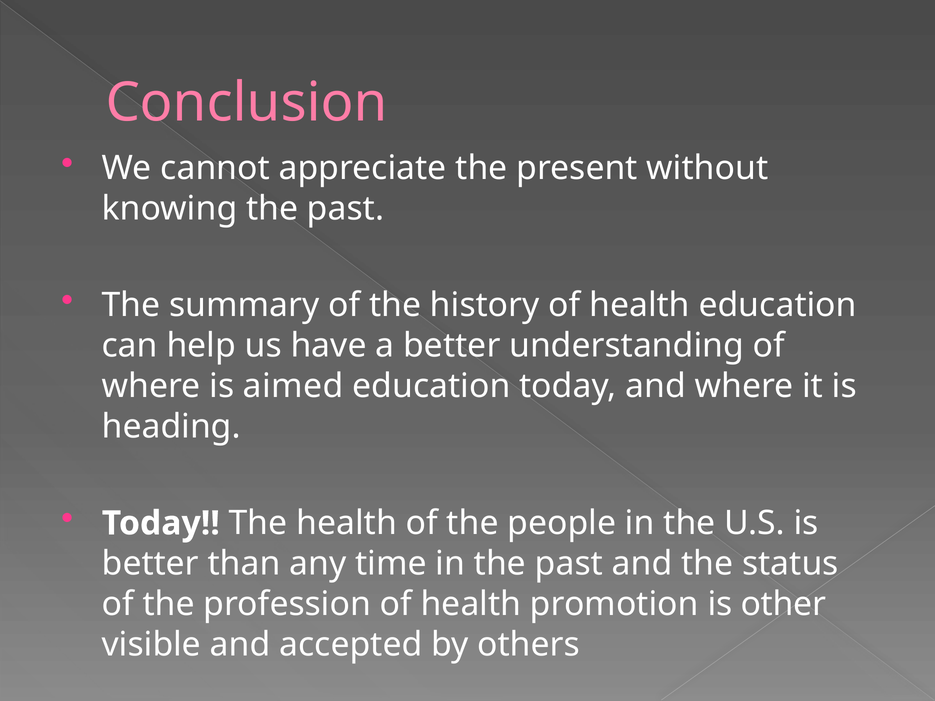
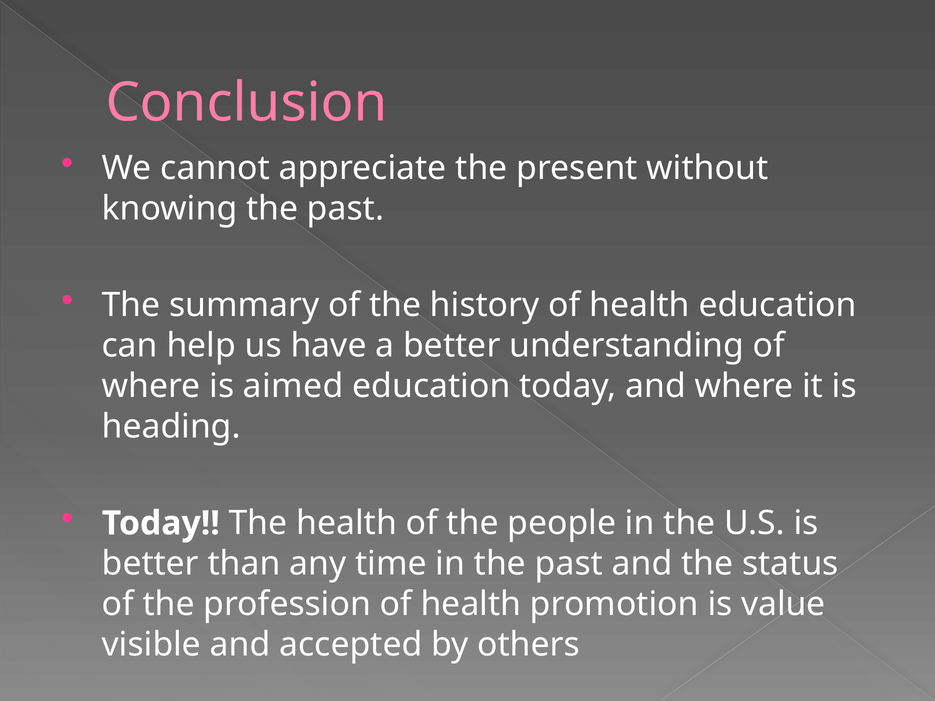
other: other -> value (783, 604)
